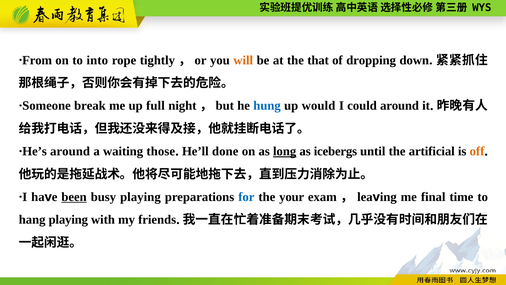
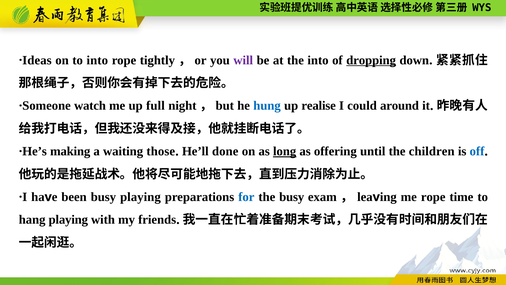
From: From -> Ideas (37, 60)
will colour: orange -> purple (243, 60)
the that: that -> into (318, 60)
dropping underline: none -> present (371, 60)
break: break -> watch (90, 106)
would: would -> realise (319, 106)
around: around -> making (70, 151)
icebergs: icebergs -> offering (335, 151)
artificial: artificial -> children (432, 151)
off colour: orange -> blue (477, 151)
been underline: present -> none (74, 197)
the your: your -> busy (292, 197)
me final: final -> rope (433, 197)
